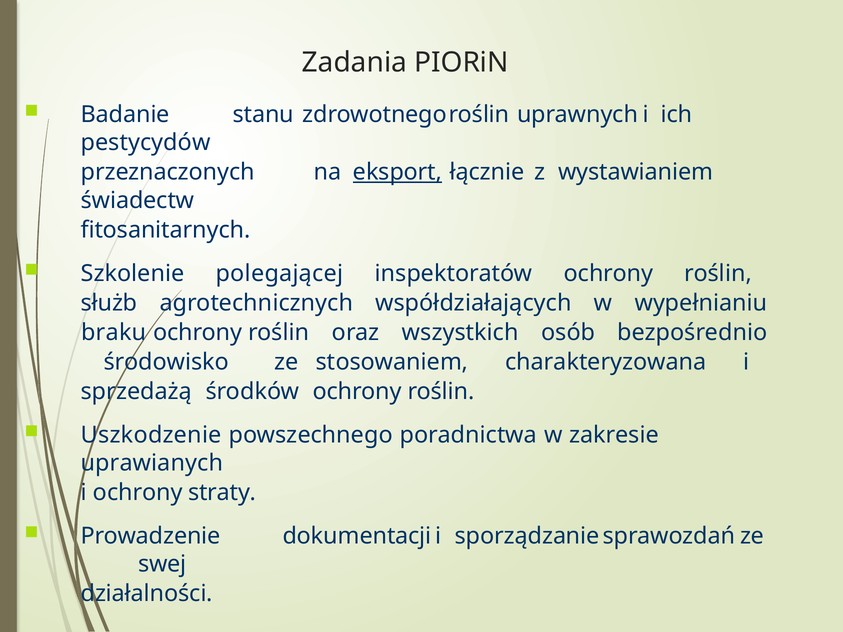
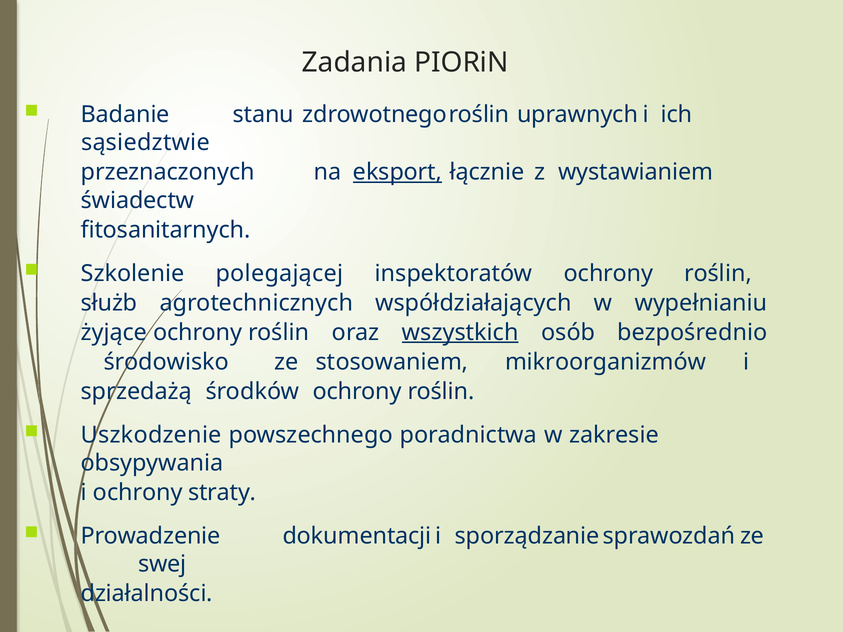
pestycydów: pestycydów -> sąsiedztwie (146, 143)
braku: braku -> żyjące (114, 332)
wszystkich underline: none -> present (460, 332)
charakteryzowana: charakteryzowana -> mikroorganizmów (606, 362)
uprawianych: uprawianych -> obsypywania (152, 463)
